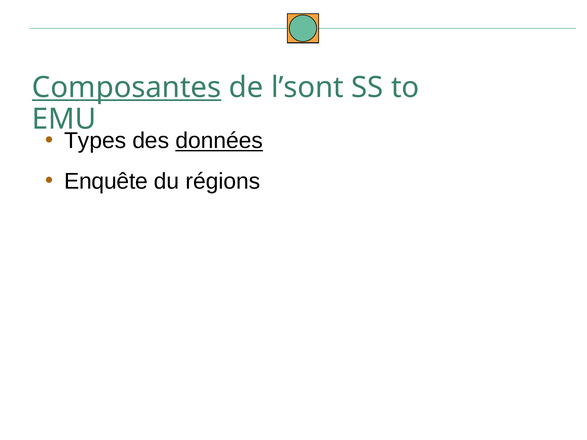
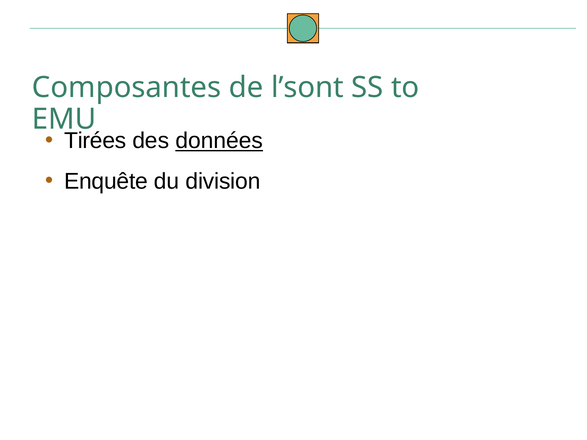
Composantes underline: present -> none (127, 88)
Types: Types -> Tirées (95, 141)
régions: régions -> division (223, 181)
